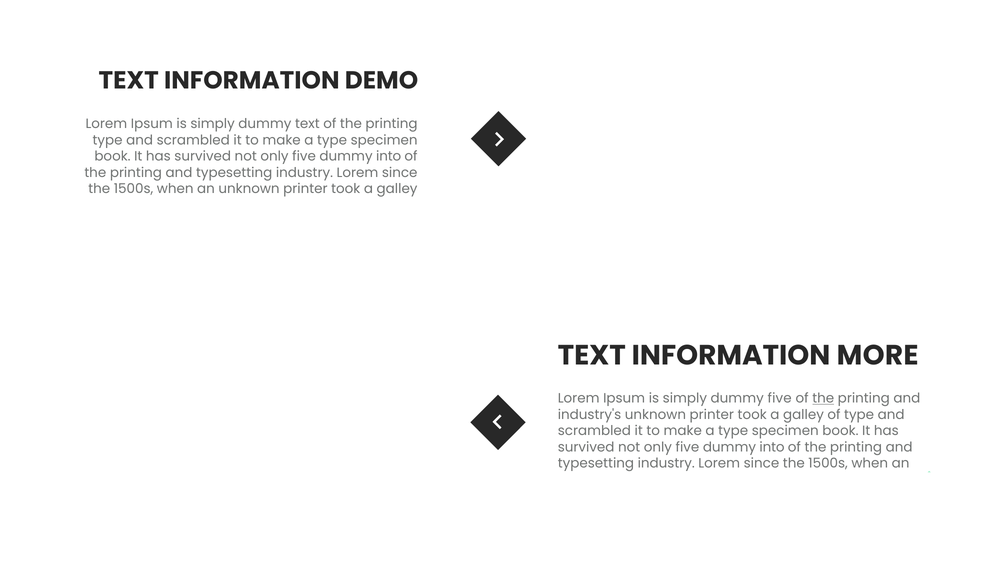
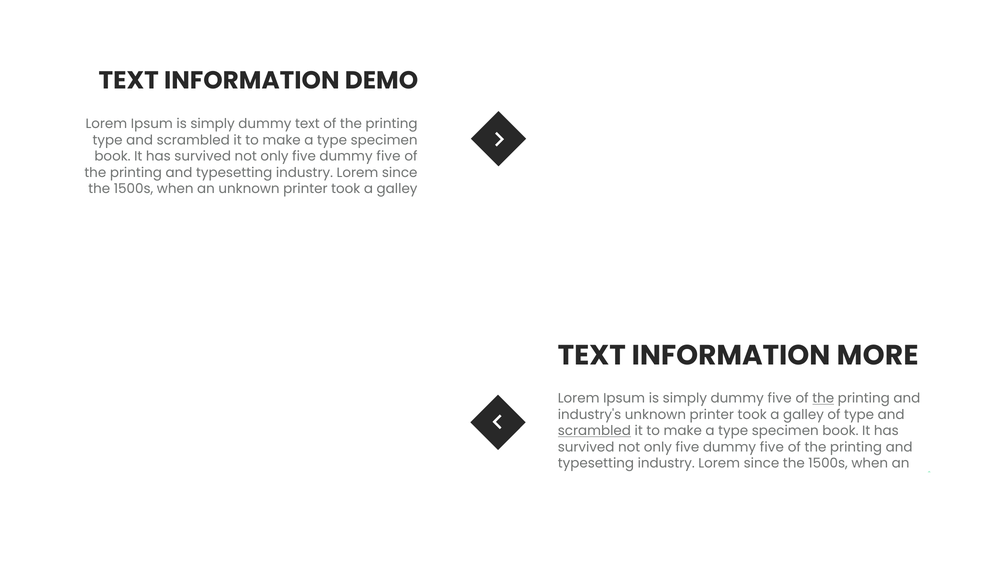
into: into -> five (388, 156)
scrambled underline: none -> present (594, 430)
into: into -> five (772, 447)
